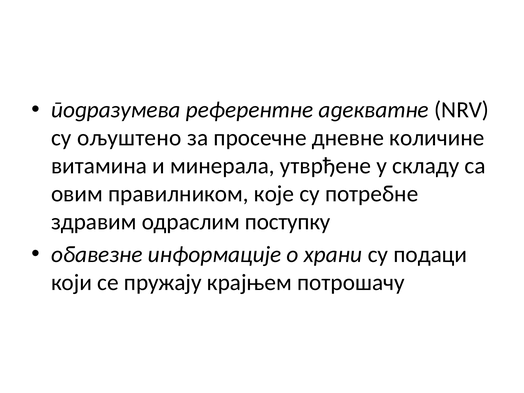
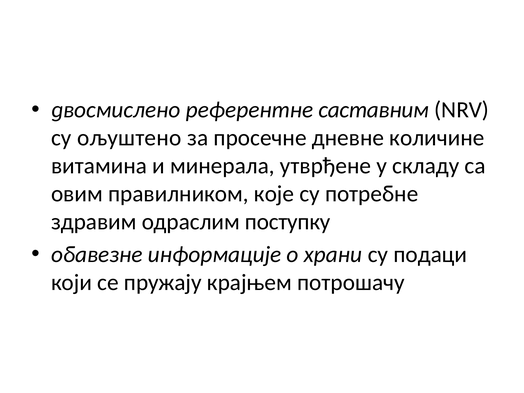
подразумева: подразумева -> двосмислено (116, 110)
адекватне: адекватне -> сaстaвним (374, 110)
